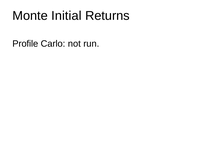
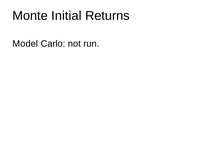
Profile: Profile -> Model (25, 44)
